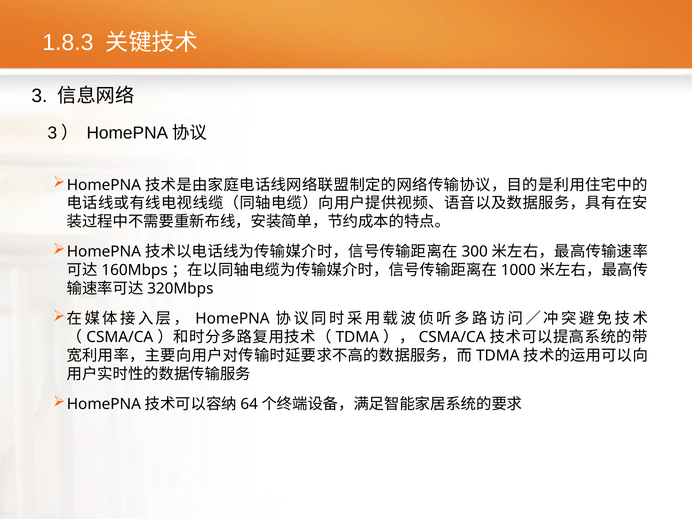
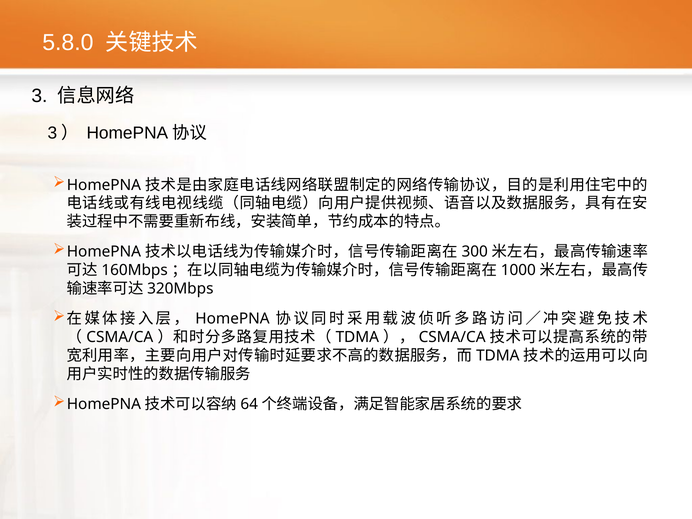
1.8.3: 1.8.3 -> 5.8.0 (68, 43)
